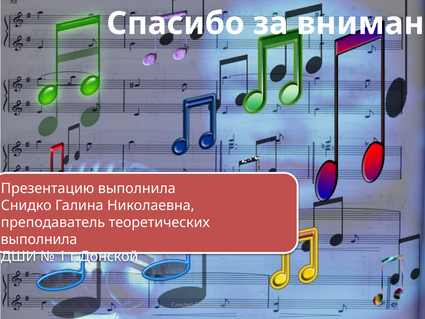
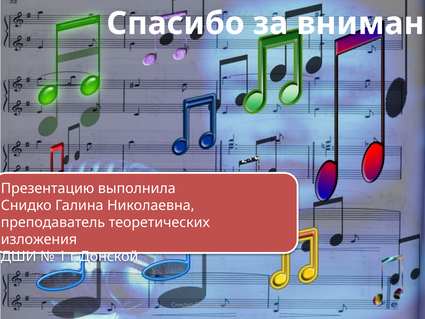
выполнила: выполнила -> изложения (39, 239)
